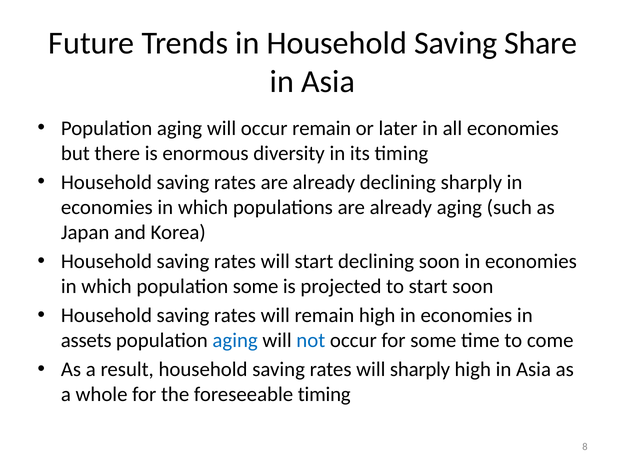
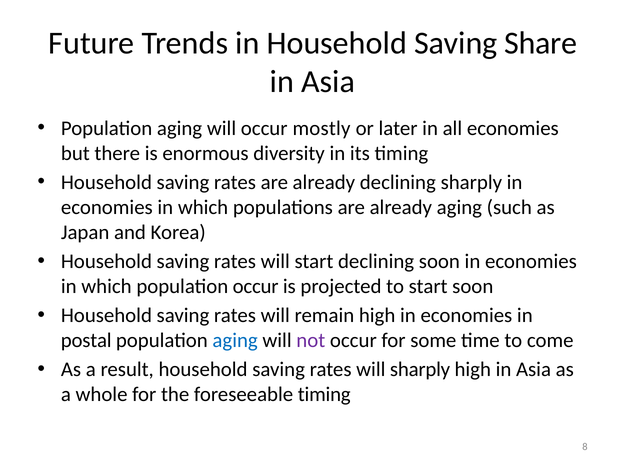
occur remain: remain -> mostly (321, 128)
population some: some -> occur (256, 287)
assets: assets -> postal (86, 341)
not colour: blue -> purple (311, 341)
